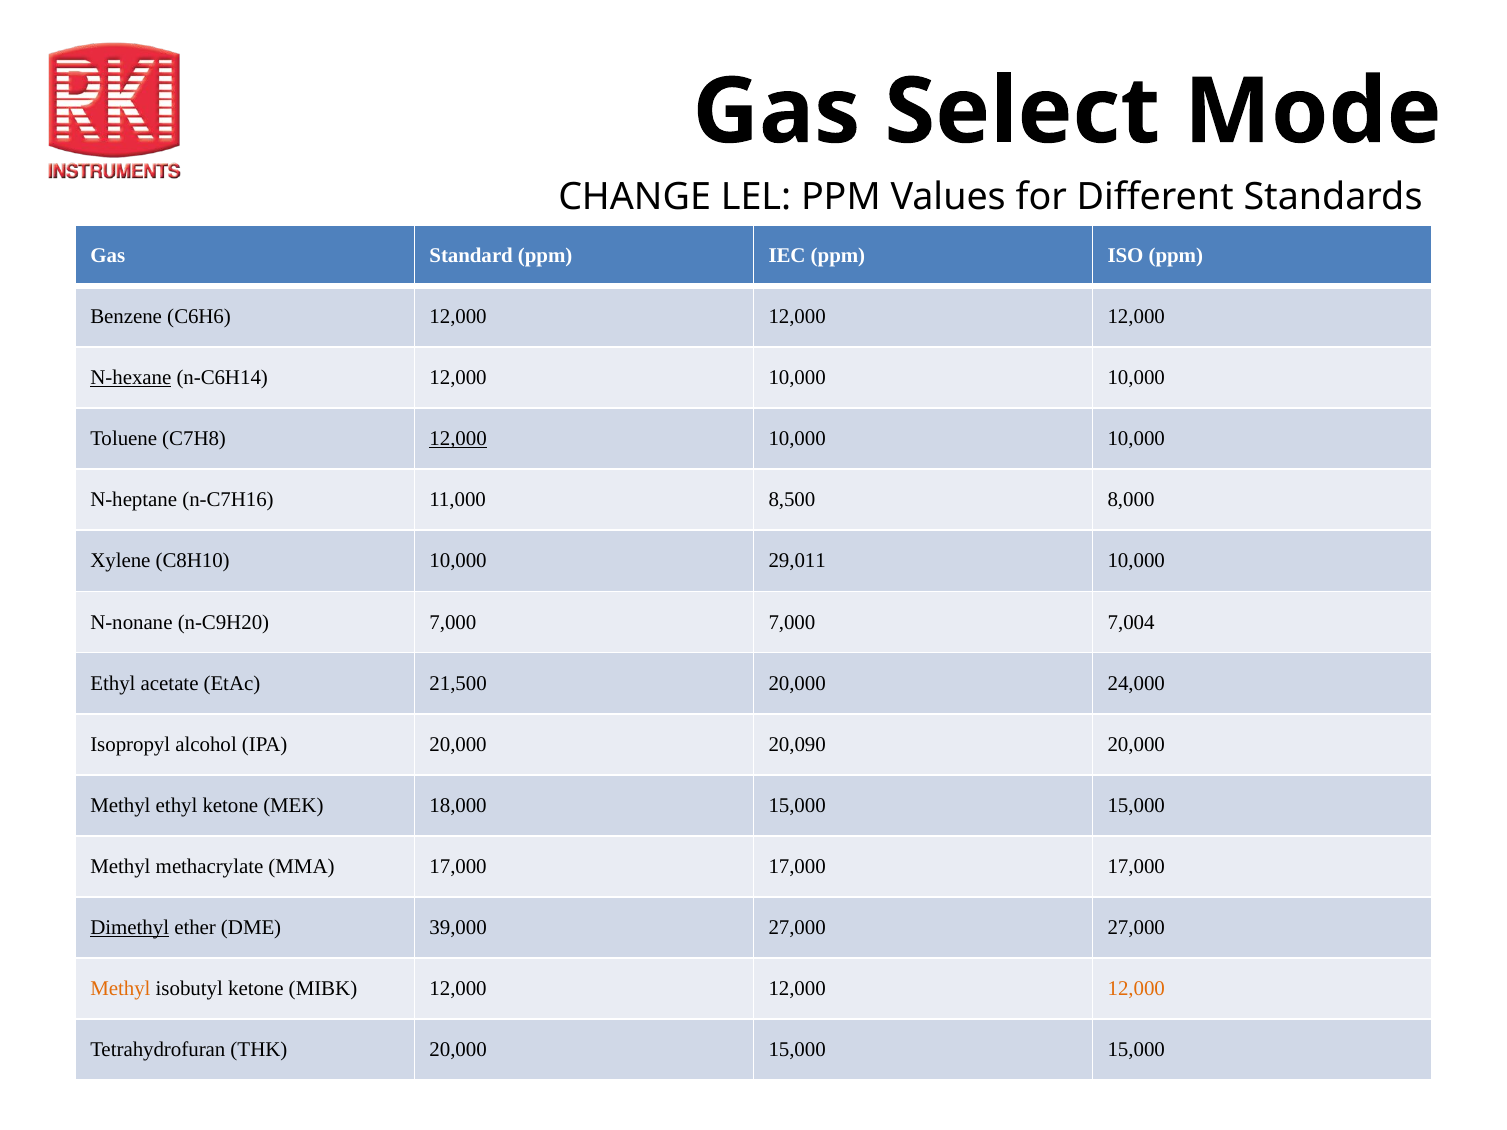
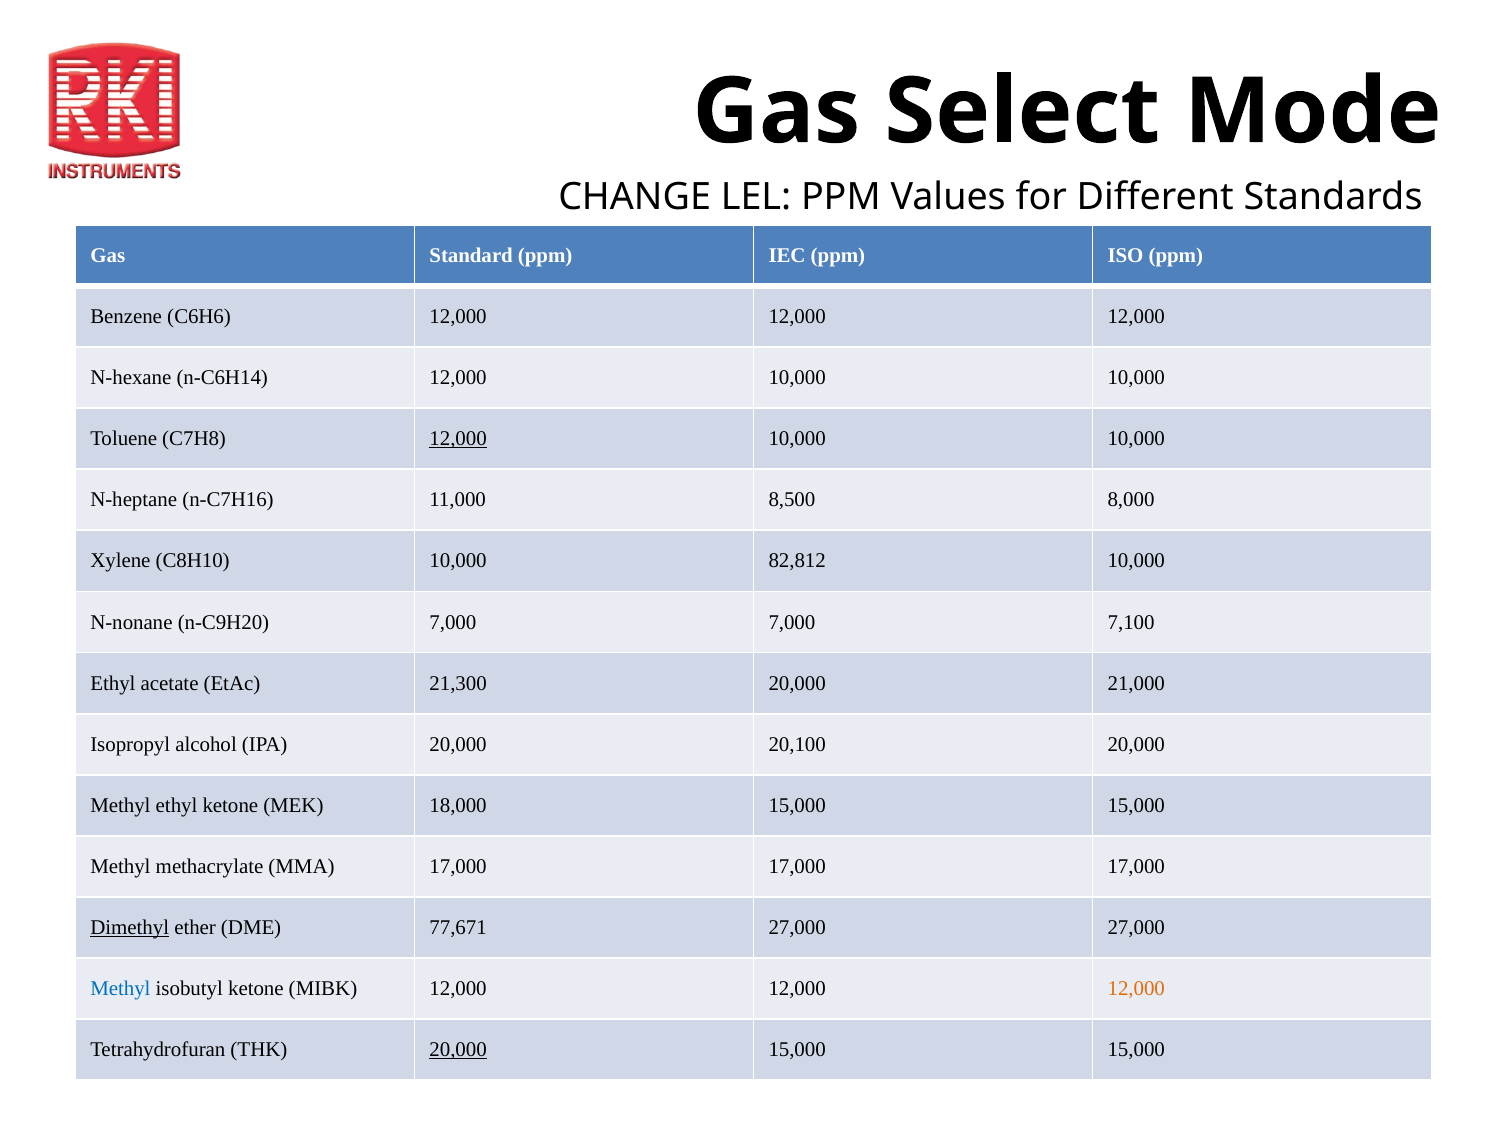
N-hexane underline: present -> none (131, 378)
29,011: 29,011 -> 82,812 (797, 561)
7,004: 7,004 -> 7,100 (1131, 622)
21,500: 21,500 -> 21,300 (458, 683)
24,000: 24,000 -> 21,000 (1136, 683)
20,090: 20,090 -> 20,100 (797, 744)
39,000: 39,000 -> 77,671 (458, 928)
Methyl colour: orange -> blue (120, 989)
20,000 underline: none -> present (458, 1050)
